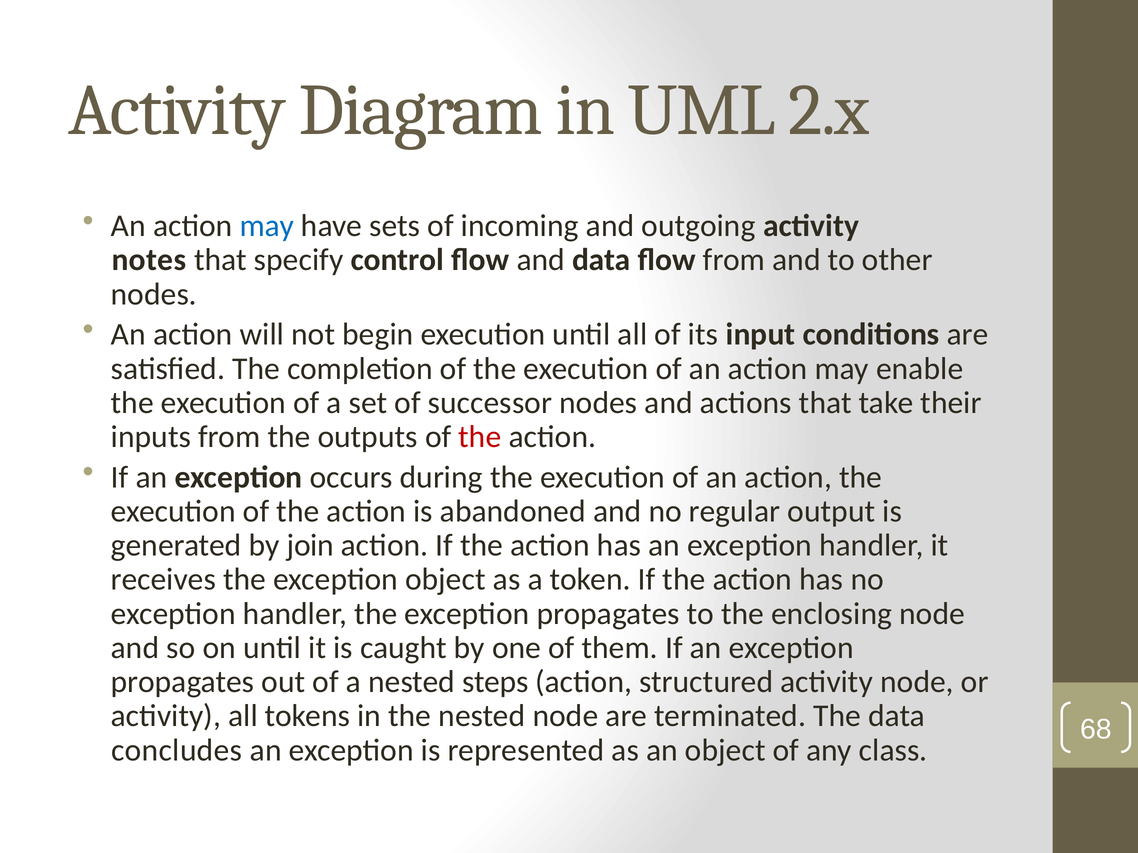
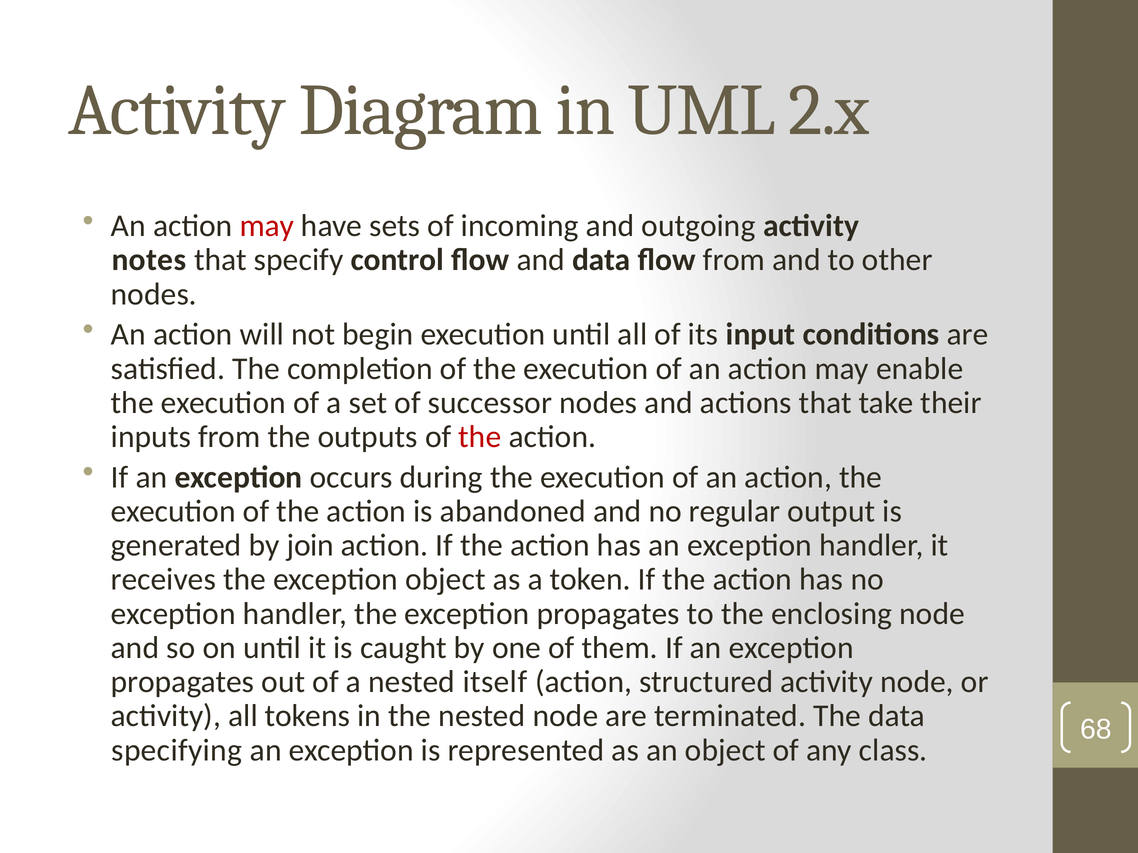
may colour: blue -> red (267, 226)
steps: steps -> itself (495, 682)
concludes: concludes -> specifying (177, 751)
